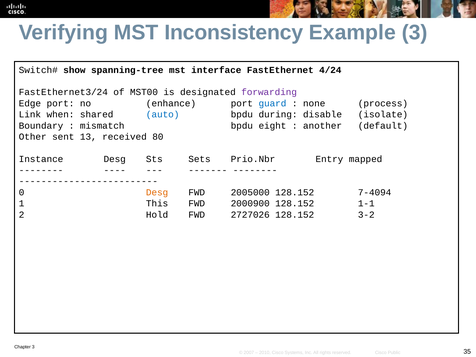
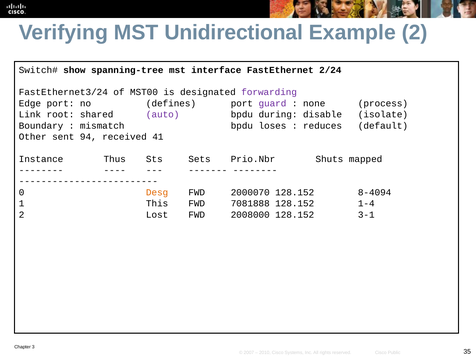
Inconsistency: Inconsistency -> Unidirectional (234, 33)
Example 3: 3 -> 2 (415, 33)
4/24: 4/24 -> 2/24 (330, 70)
enhance: enhance -> defines (171, 103)
guard colour: blue -> purple (272, 103)
when: when -> root (61, 114)
auto colour: blue -> purple (163, 114)
eight: eight -> loses (272, 126)
another: another -> reduces (323, 126)
13: 13 -> 94 (88, 137)
80: 80 -> 41 (158, 137)
Instance Desg: Desg -> Thus (115, 159)
Entry: Entry -> Shuts (329, 159)
2005000: 2005000 -> 2000070 (250, 192)
7-4094: 7-4094 -> 8-4094 (375, 192)
2000900: 2000900 -> 7081888 (250, 204)
1-1: 1-1 -> 1-4 (366, 204)
Hold: Hold -> Lost (157, 215)
2727026: 2727026 -> 2008000 (250, 215)
3-2: 3-2 -> 3-1 (366, 215)
